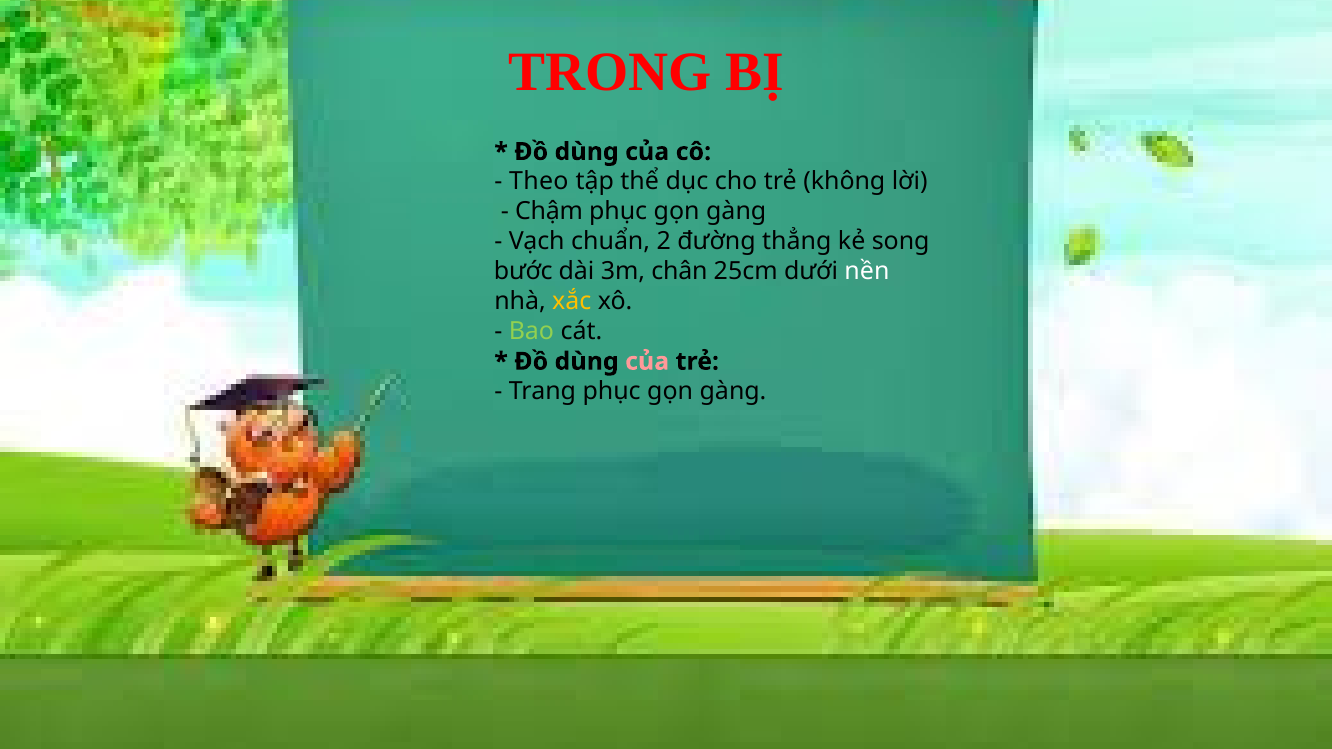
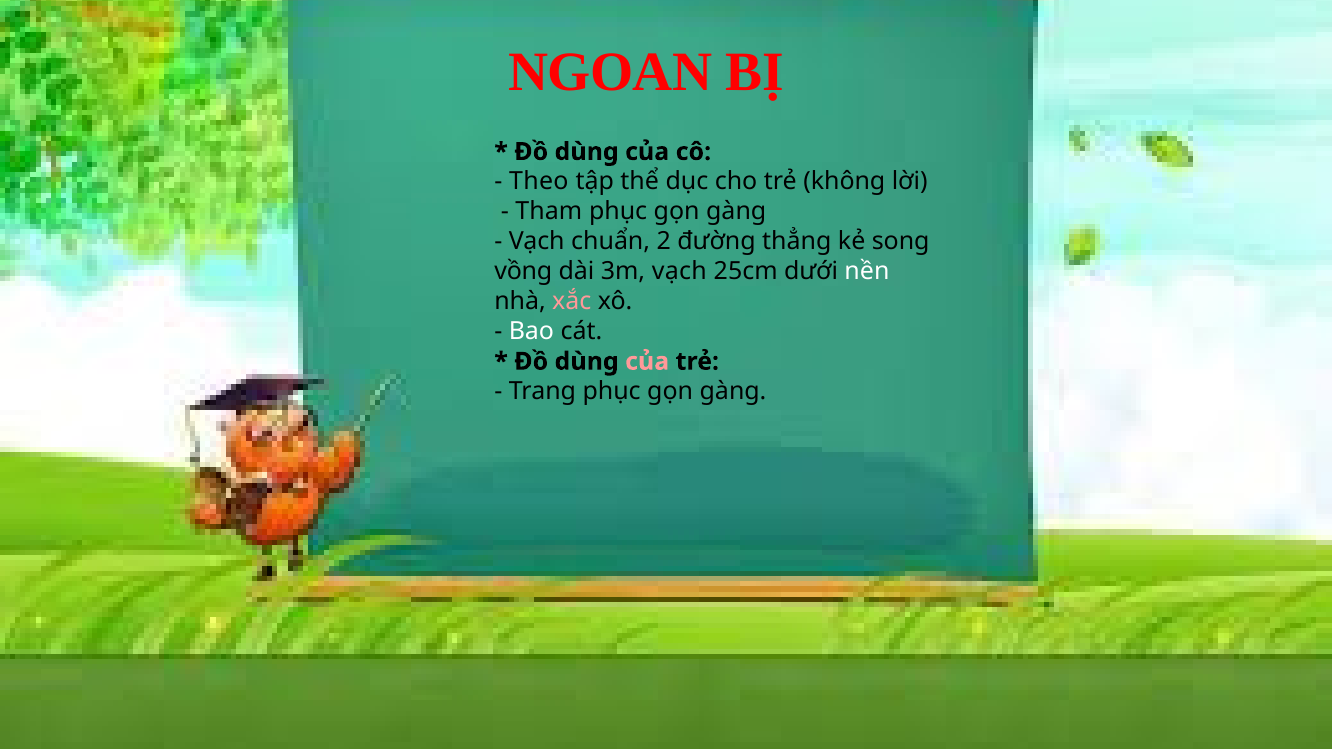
TRONG: TRONG -> NGOAN (610, 72)
Chậm: Chậm -> Tham (549, 212)
bước: bước -> vồng (523, 272)
3m chân: chân -> vạch (679, 272)
xắc colour: yellow -> pink (572, 302)
Bao colour: light green -> white (531, 332)
